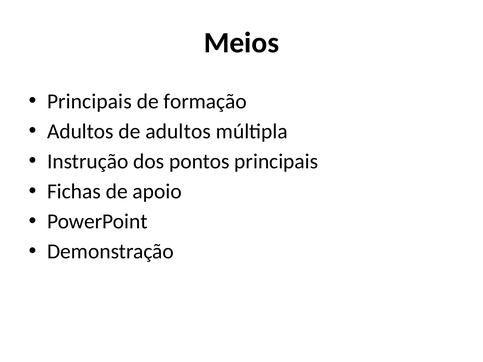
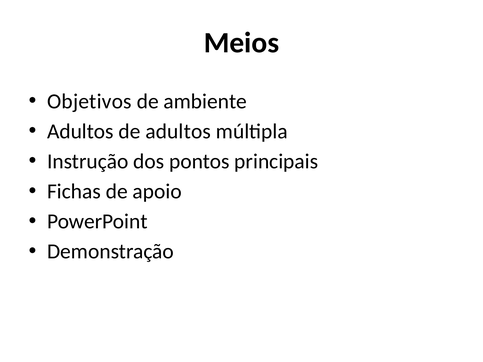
Principais: Principais -> Objetivos (89, 101)
formação: formação -> ambiente (205, 101)
